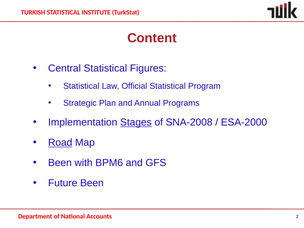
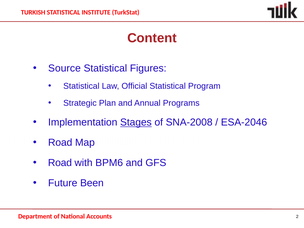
Central: Central -> Source (64, 68)
ESA-2000: ESA-2000 -> ESA-2046 (244, 122)
Road underline: present -> none (60, 143)
Been: Been -> Road (60, 163)
